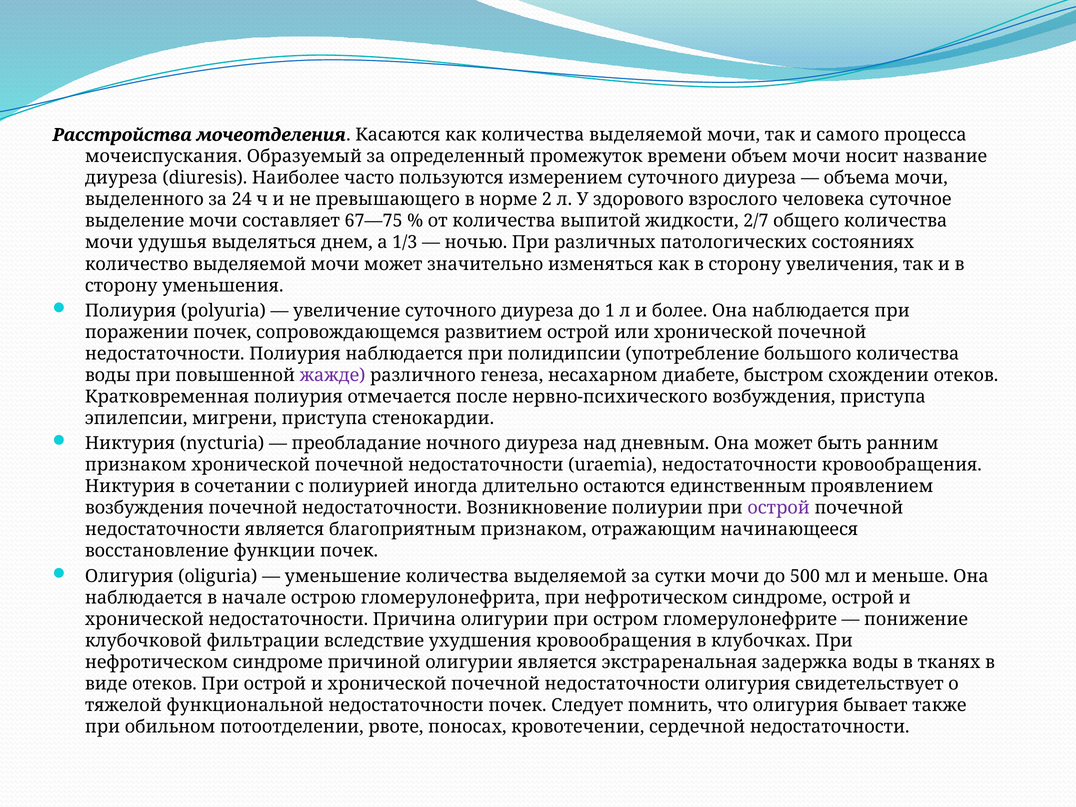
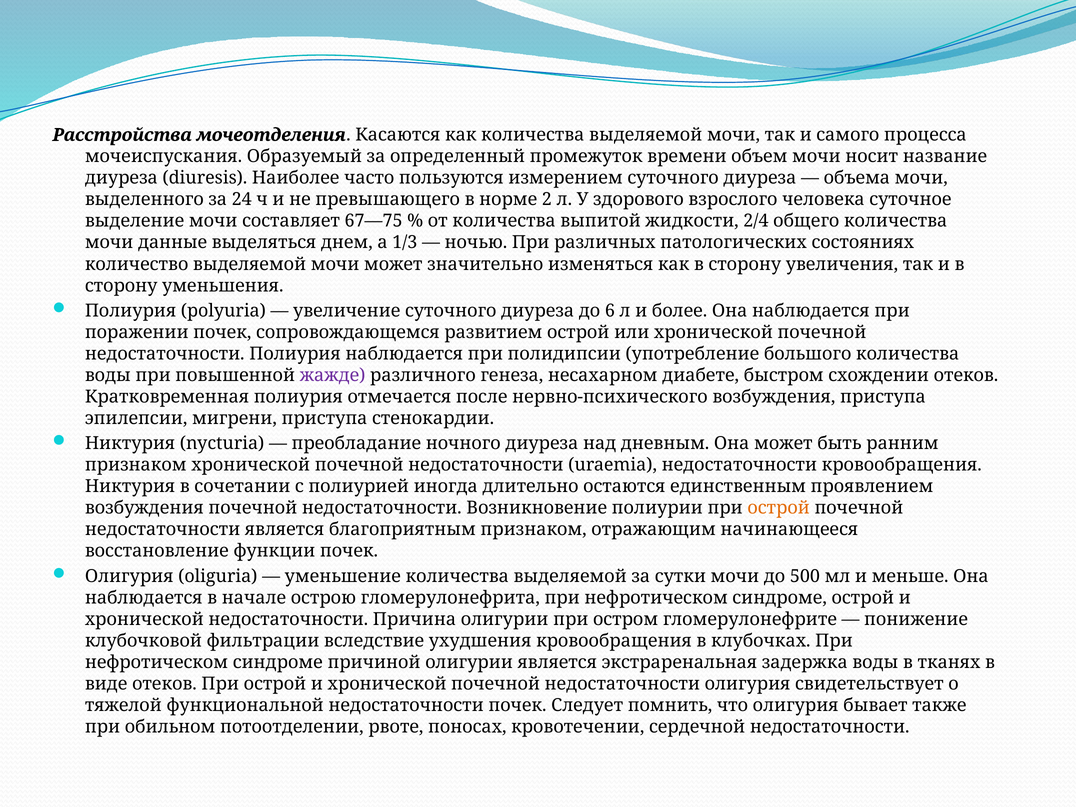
2/7: 2/7 -> 2/4 (756, 221)
удушья: удушья -> данные (173, 243)
1: 1 -> 6 (610, 311)
острой colour: purple -> orange (779, 508)
